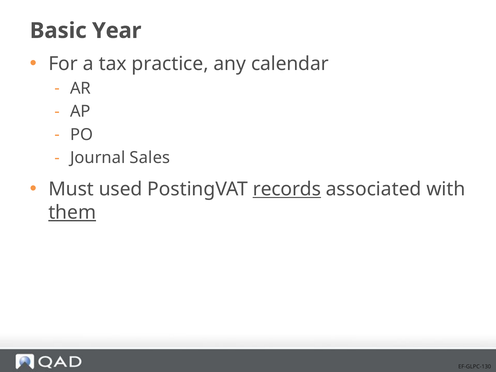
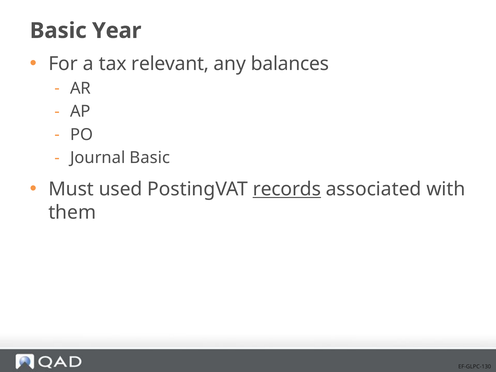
practice: practice -> relevant (170, 64)
calendar: calendar -> balances (290, 64)
Journal Sales: Sales -> Basic (150, 158)
them underline: present -> none (72, 212)
